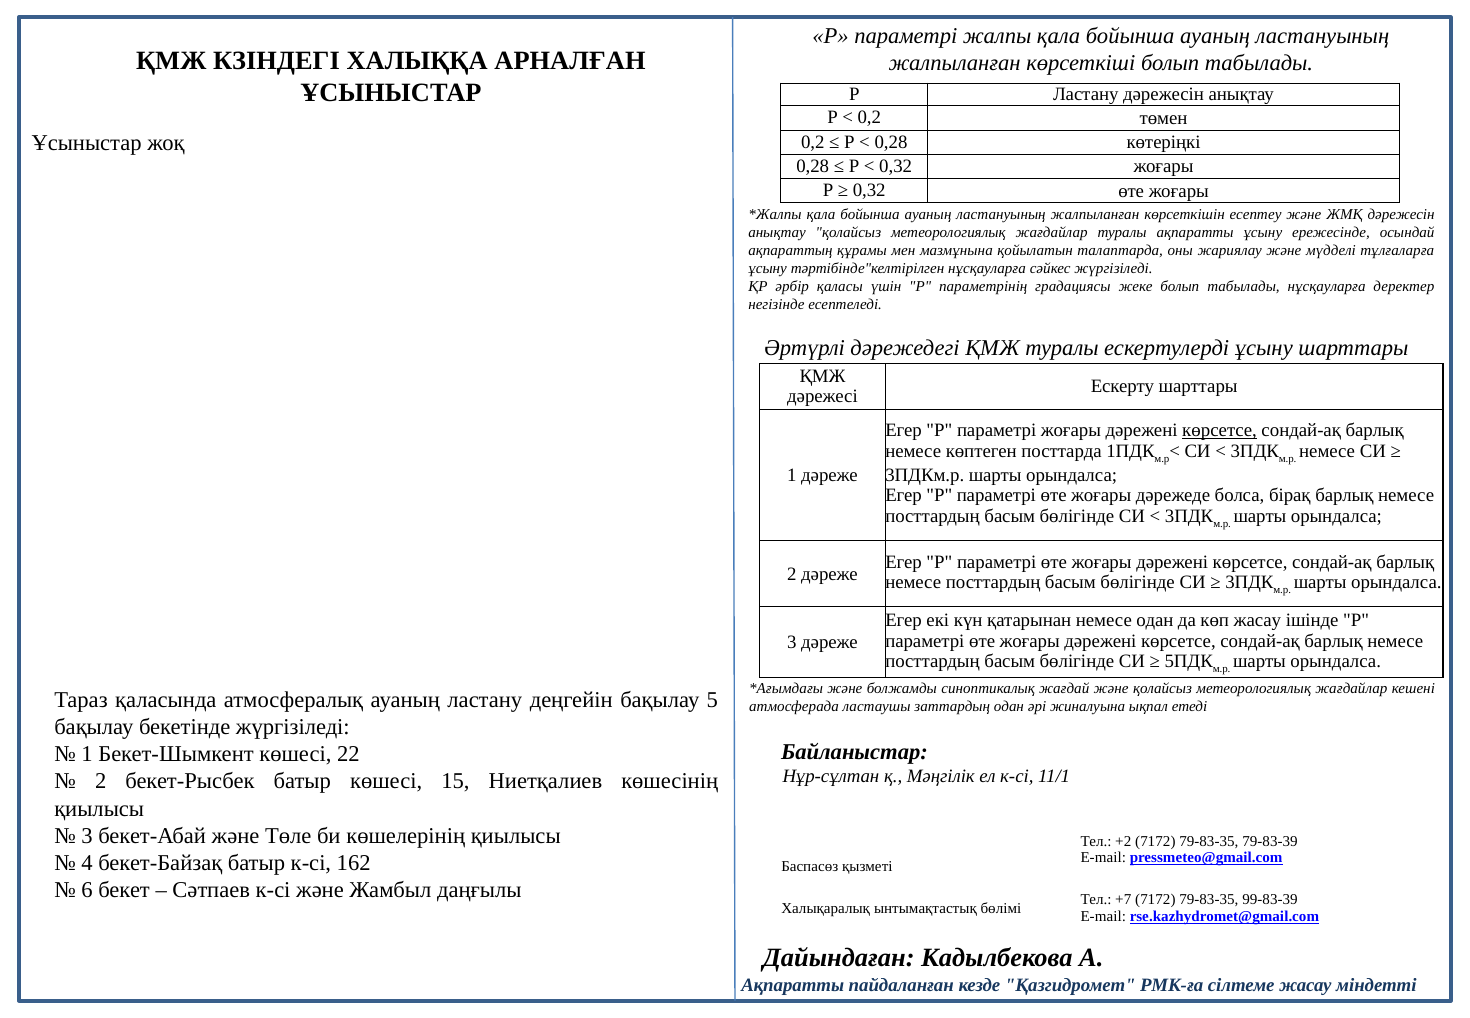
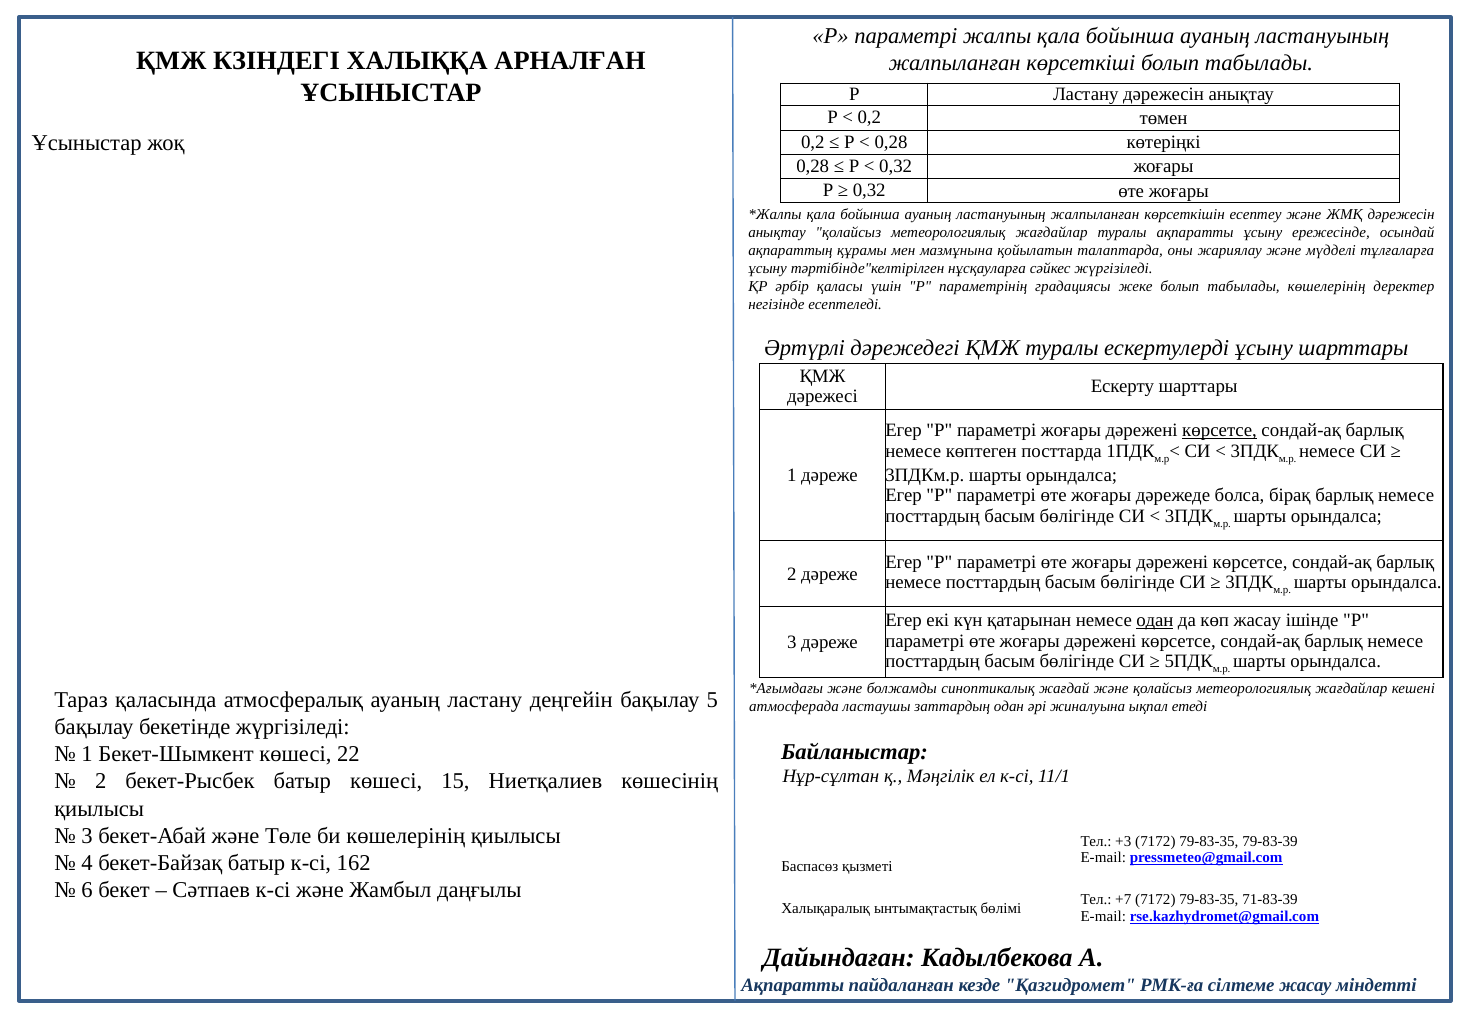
табылады нұсқауларға: нұсқауларға -> көшелерінің (1327, 287)
одан underline: none -> present (1155, 620)
+2: +2 -> +3 (1123, 841)
99-83-39: 99-83-39 -> 71-83-39 (1270, 900)
